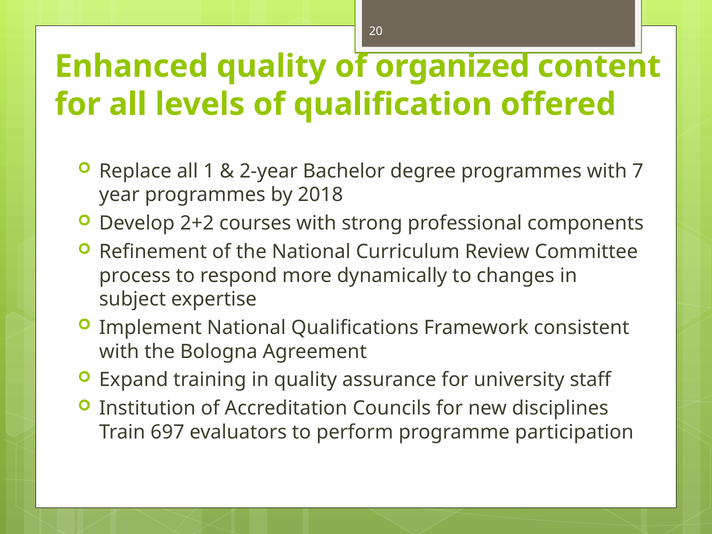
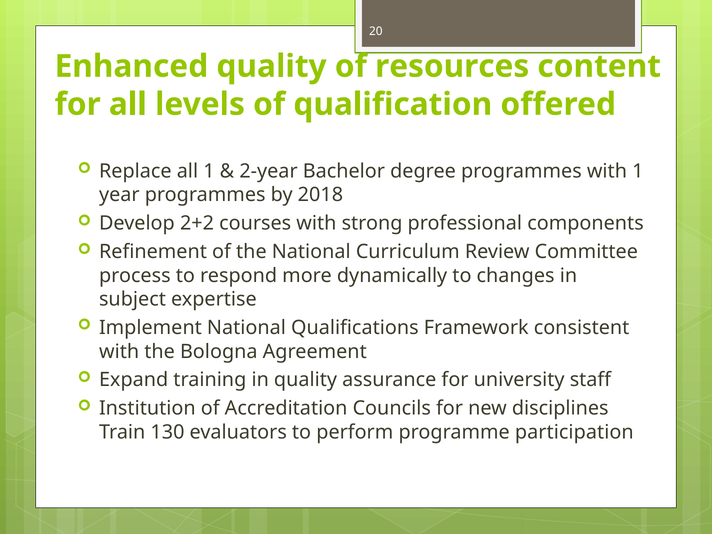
organized: organized -> resources (452, 66)
with 7: 7 -> 1 (638, 171)
697: 697 -> 130 (167, 432)
